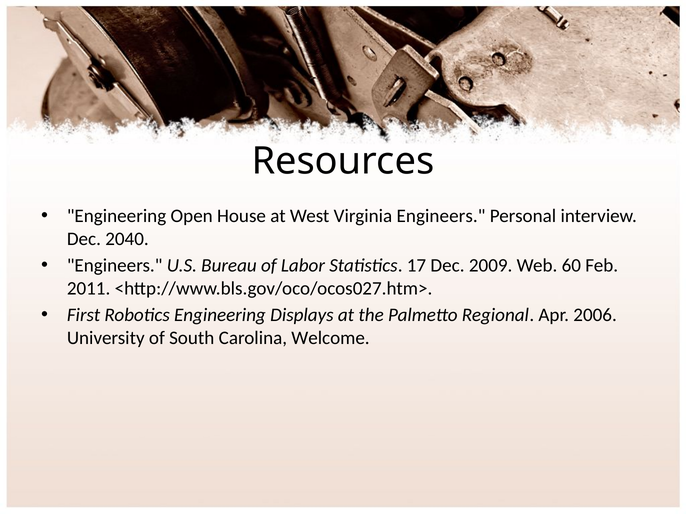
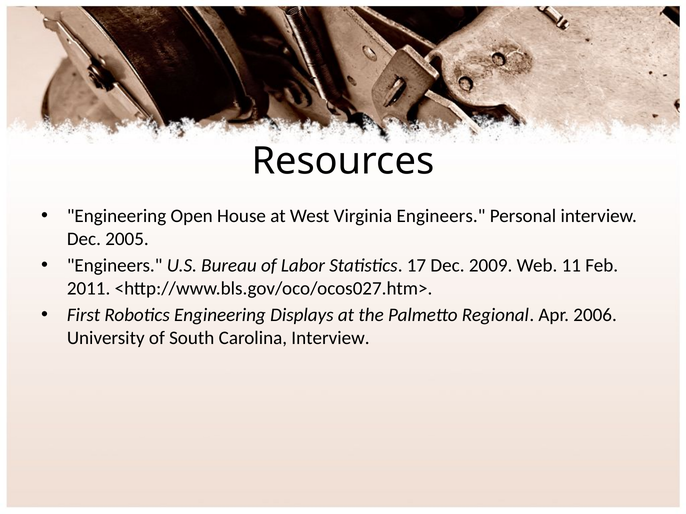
2040: 2040 -> 2005 (127, 239)
60: 60 -> 11 (571, 266)
Carolina Welcome: Welcome -> Interview (330, 338)
